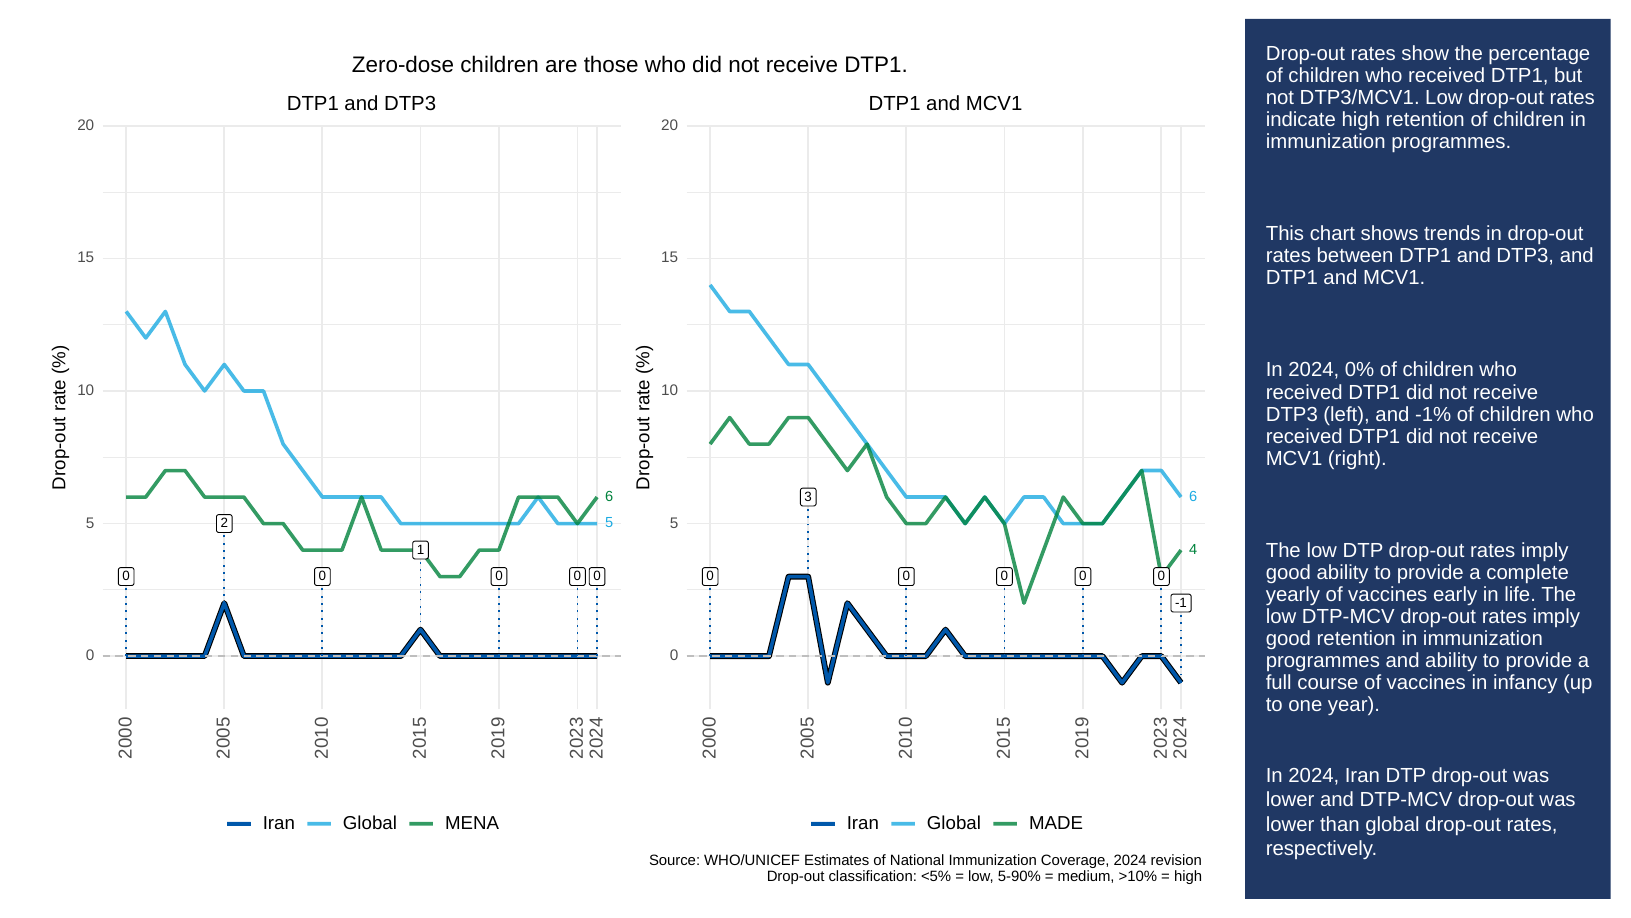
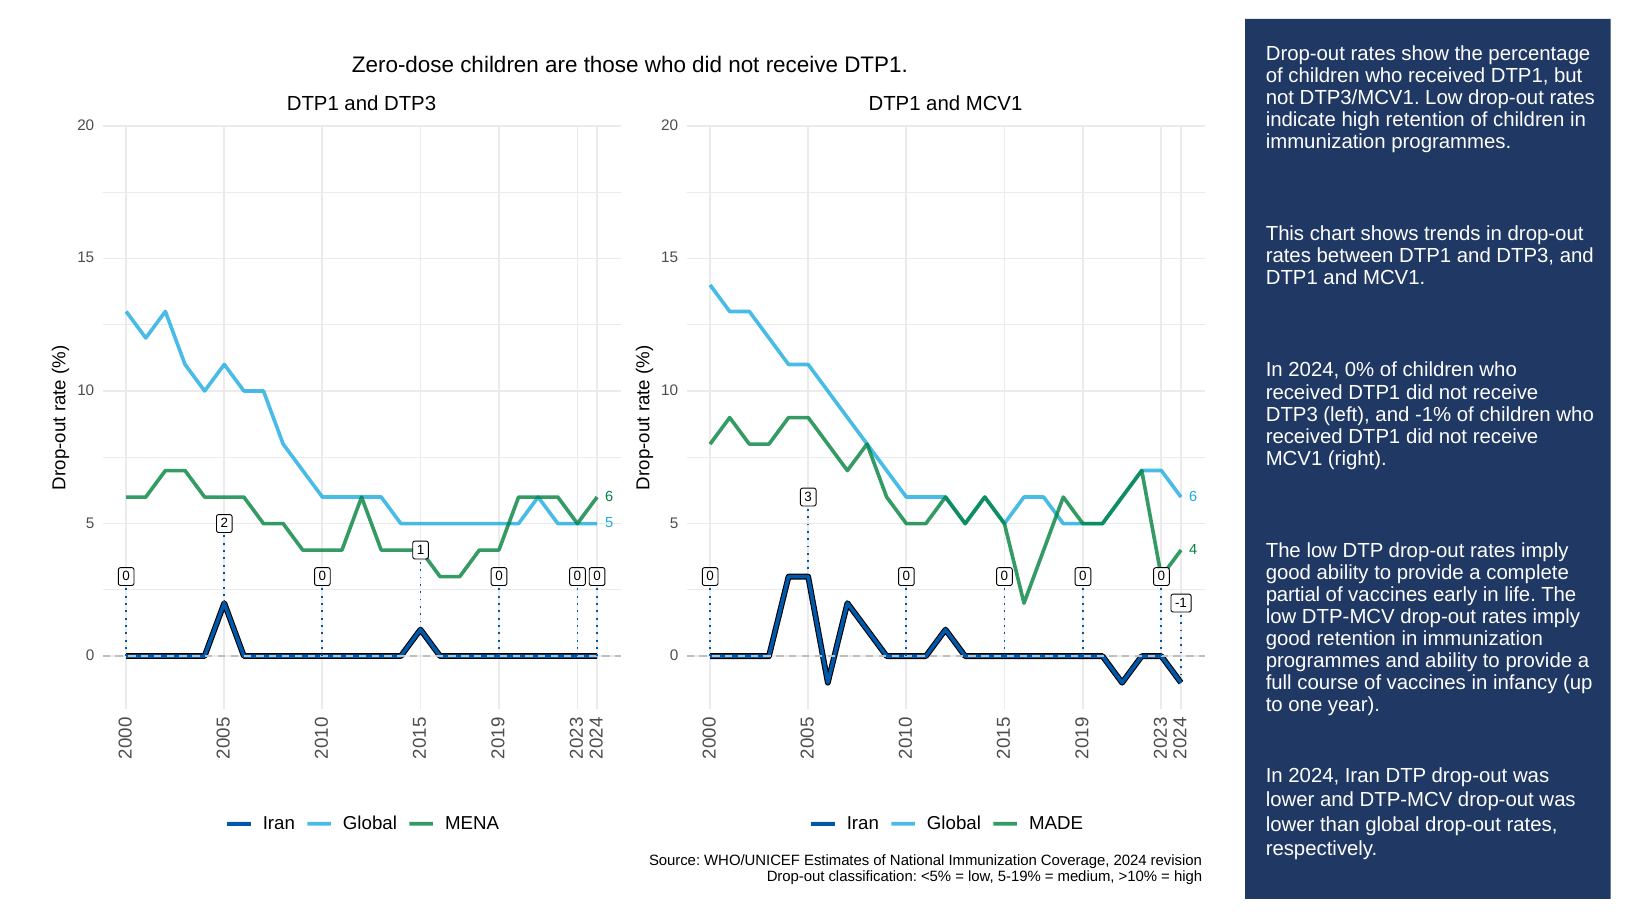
yearly: yearly -> partial (1293, 594)
5-90%: 5-90% -> 5-19% (1019, 876)
